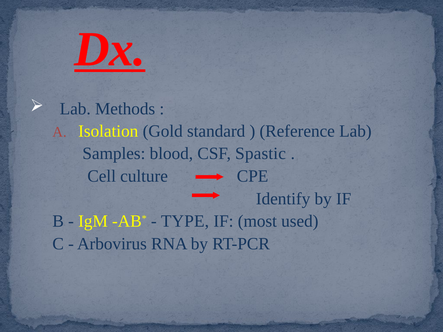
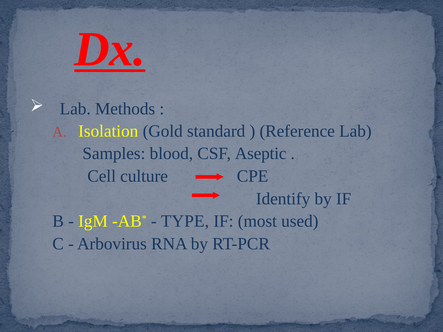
Spastic: Spastic -> Aseptic (261, 154)
